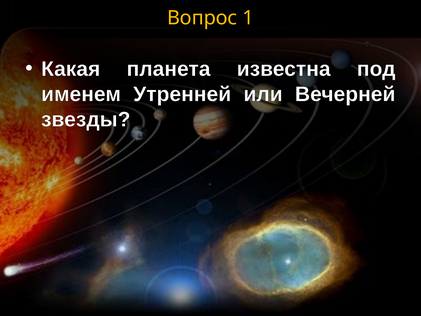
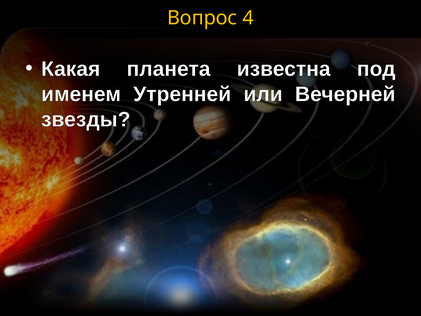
1: 1 -> 4 (248, 18)
